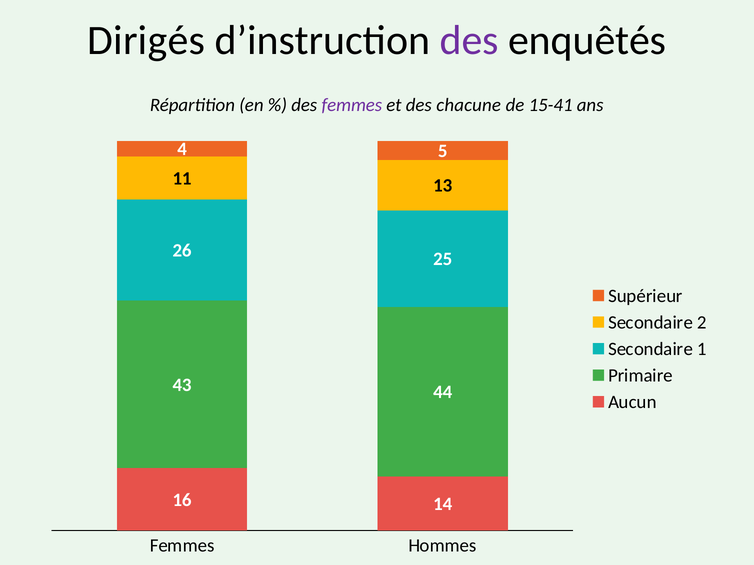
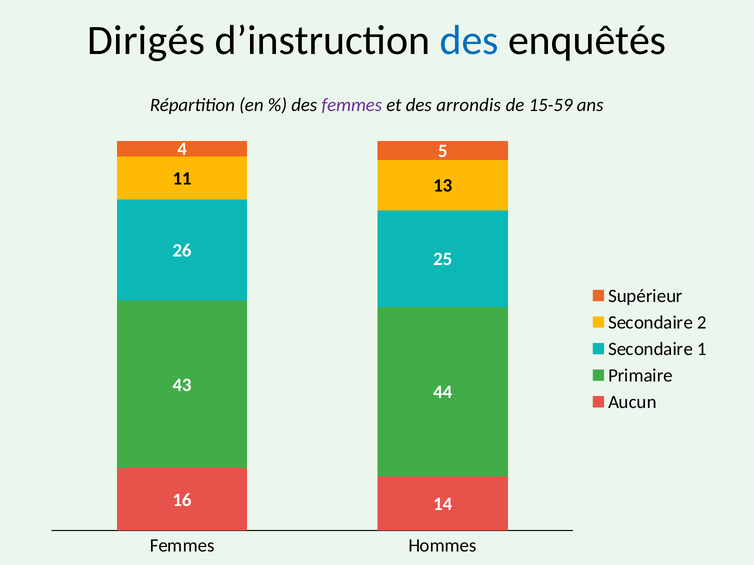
des colour: purple -> blue (469, 41)
chacune: chacune -> arrondis (469, 105)
15-41: 15-41 -> 15-59 (551, 105)
